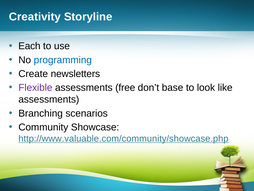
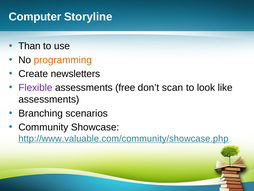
Creativity: Creativity -> Computer (35, 17)
Each: Each -> Than (29, 46)
programming colour: blue -> orange (63, 60)
base: base -> scan (172, 87)
